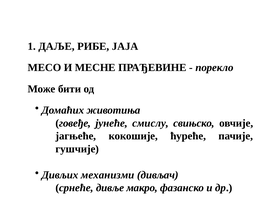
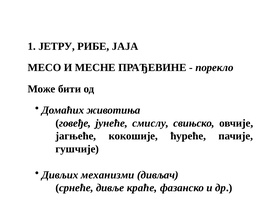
ДАЉЕ: ДАЉЕ -> ЈЕТРУ (57, 46)
макро: макро -> краће (142, 188)
